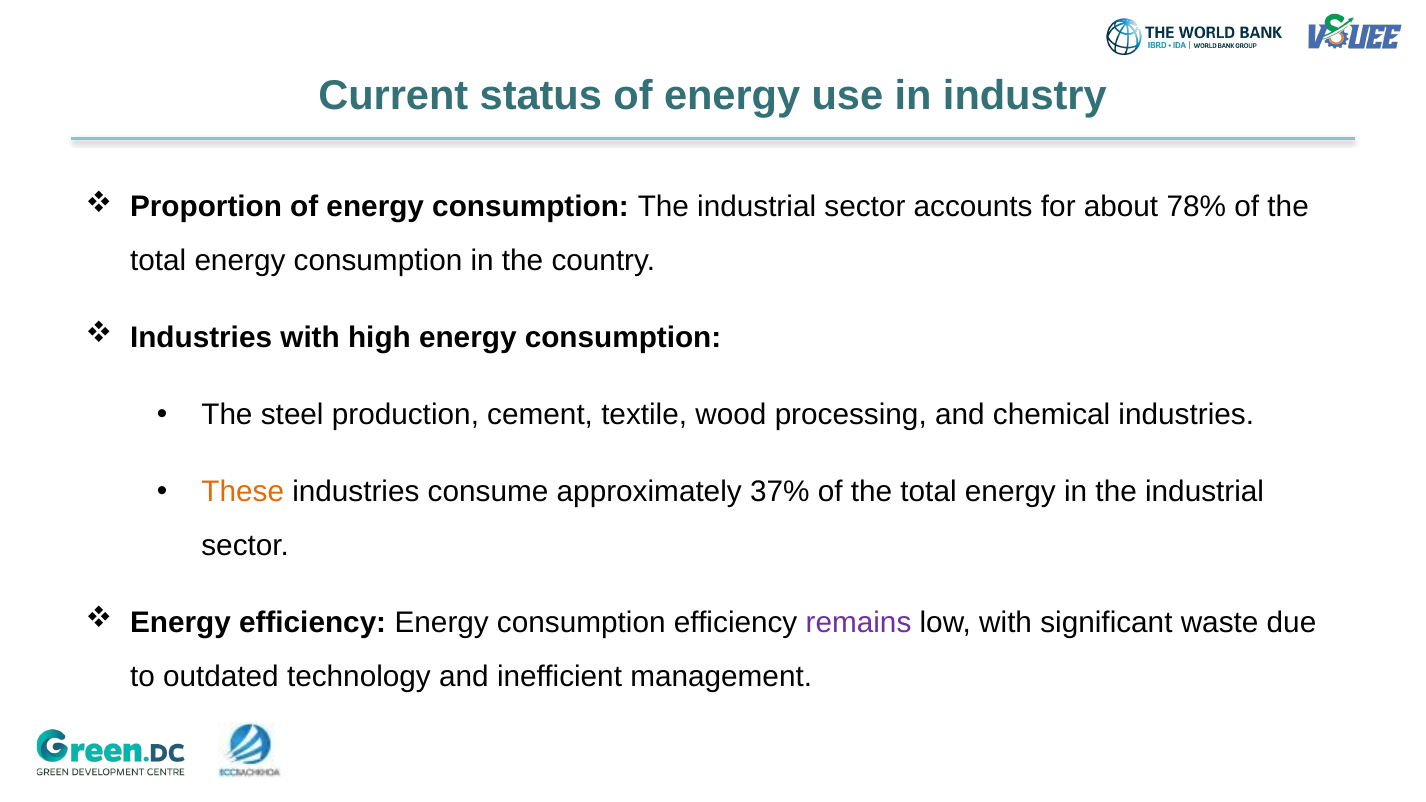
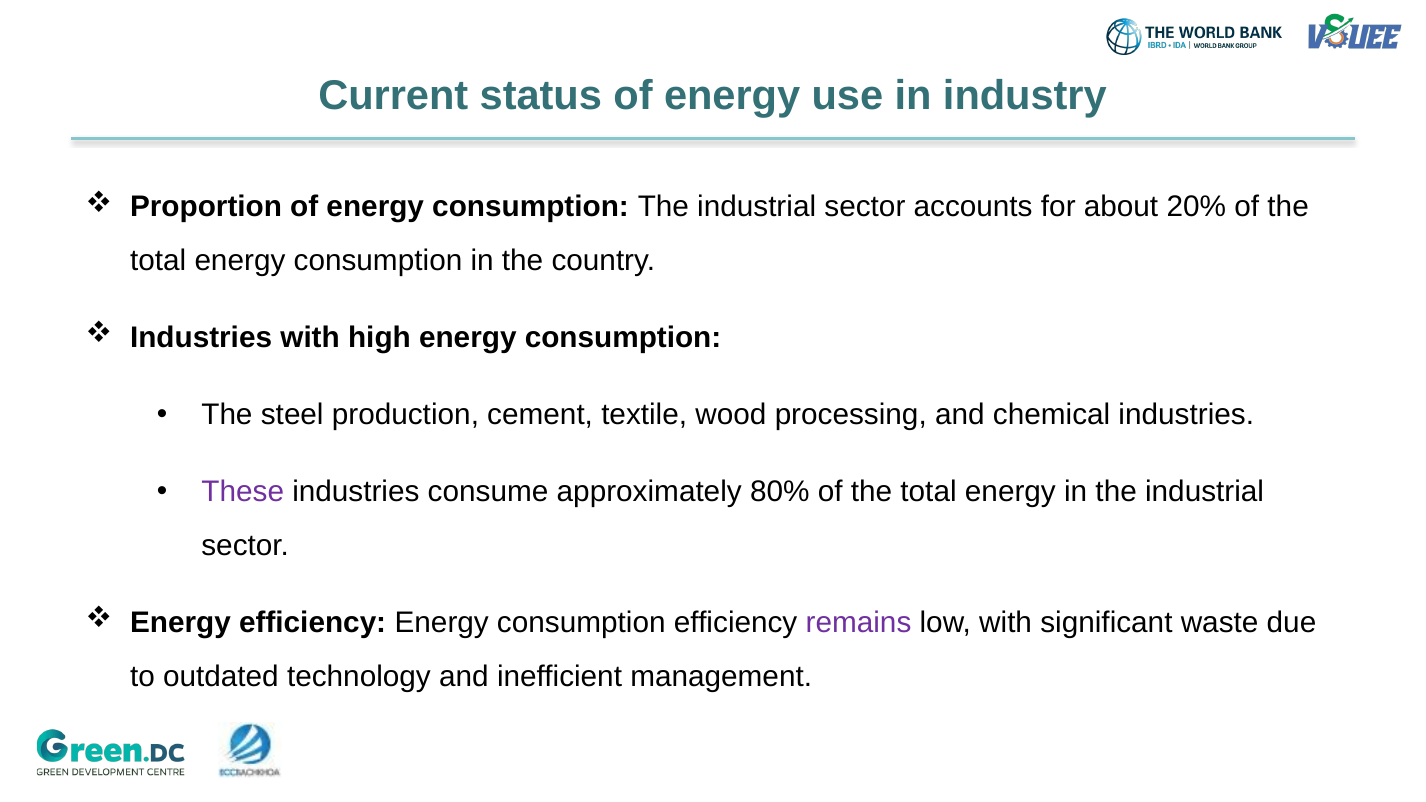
78%: 78% -> 20% (1196, 207)
These colour: orange -> purple (243, 492)
37%: 37% -> 80% (780, 492)
